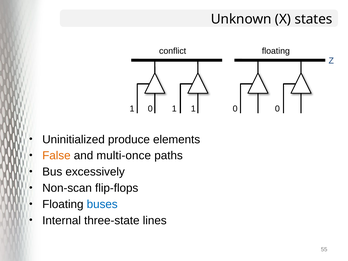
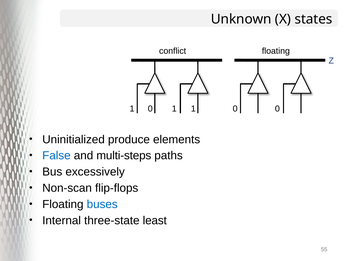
False colour: orange -> blue (56, 156)
multi-once: multi-once -> multi-steps (124, 156)
lines: lines -> least (155, 221)
